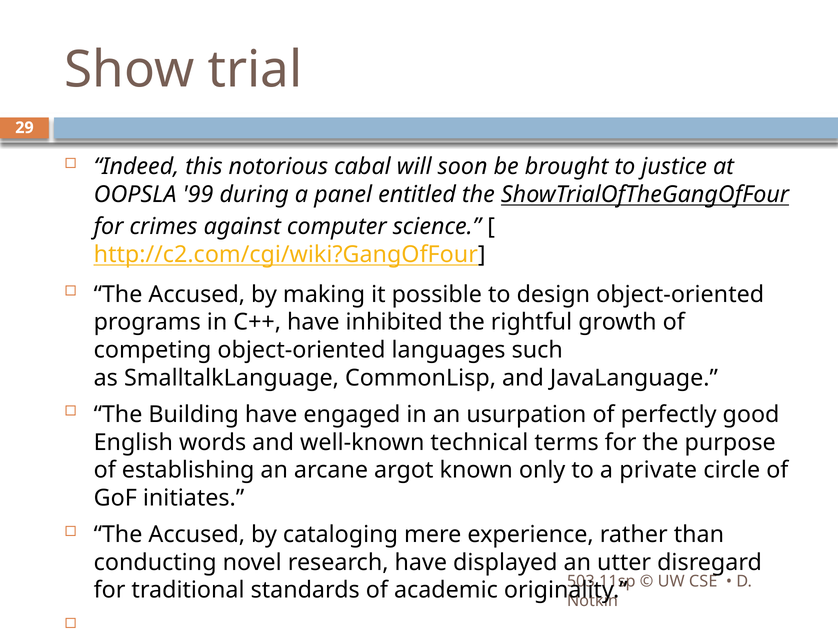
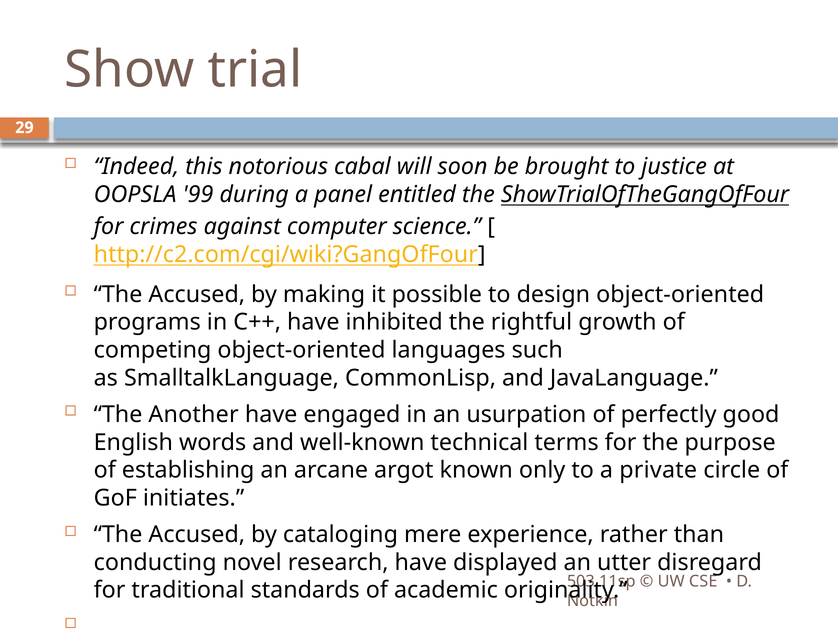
Building: Building -> Another (194, 414)
